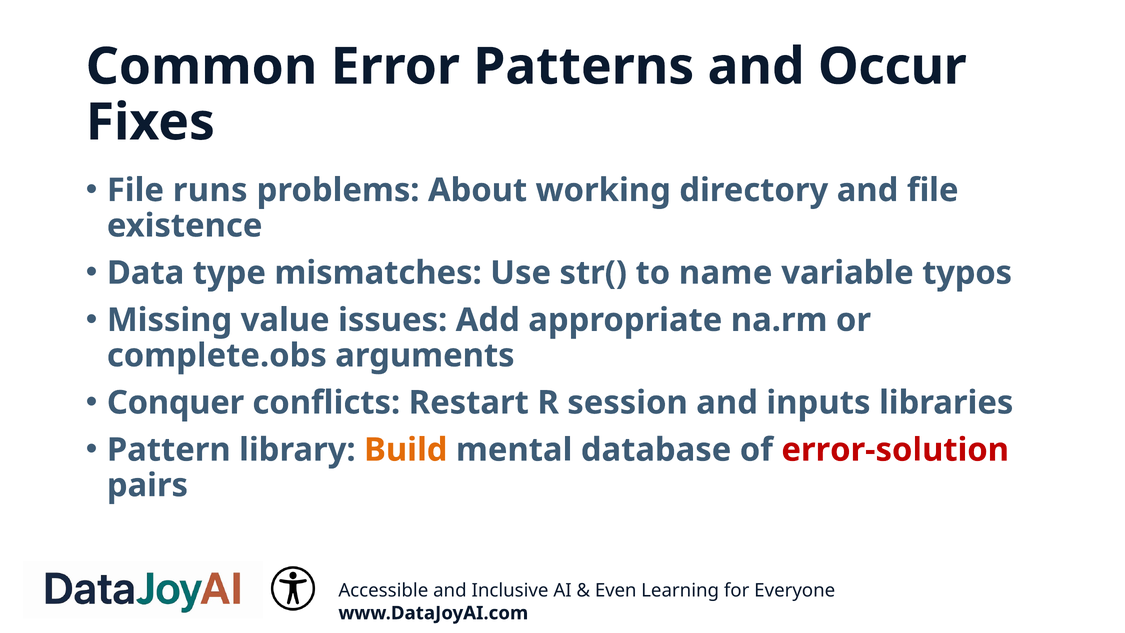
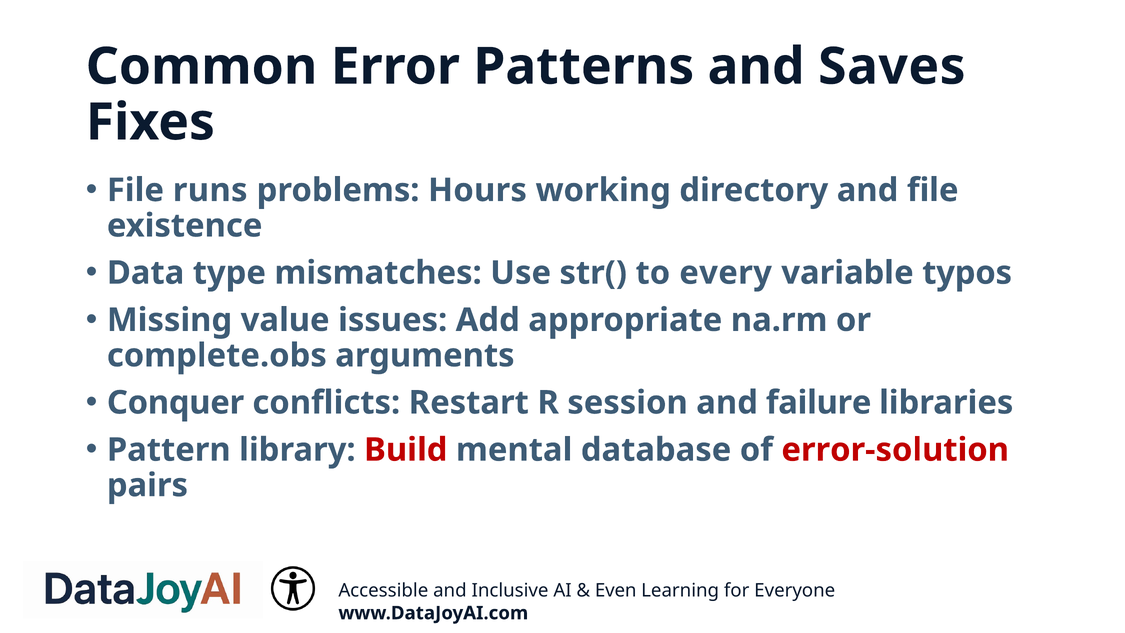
Occur: Occur -> Saves (892, 67)
About: About -> Hours (477, 190)
name: name -> every (726, 273)
inputs: inputs -> failure (819, 403)
Build colour: orange -> red (406, 450)
